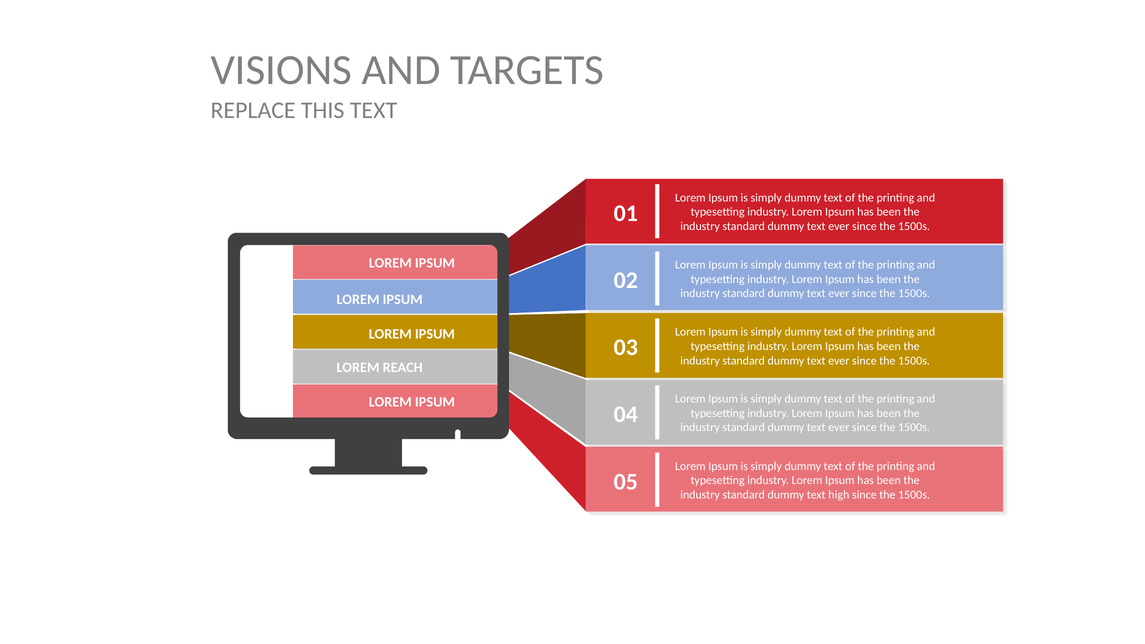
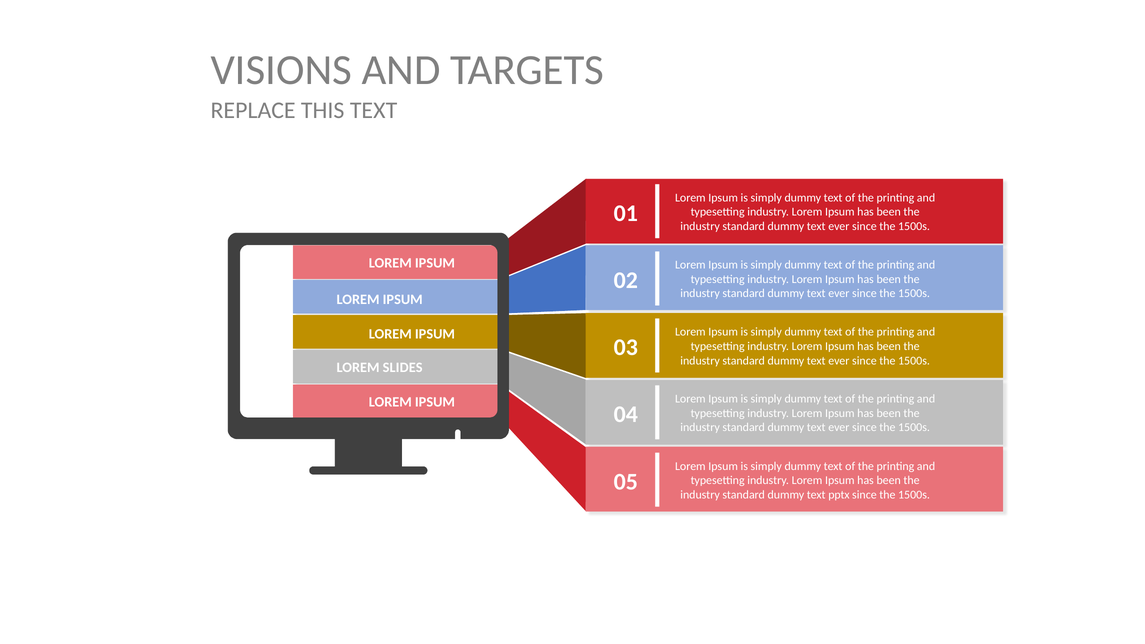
REACH: REACH -> SLIDES (403, 368)
high: high -> pptx (839, 495)
